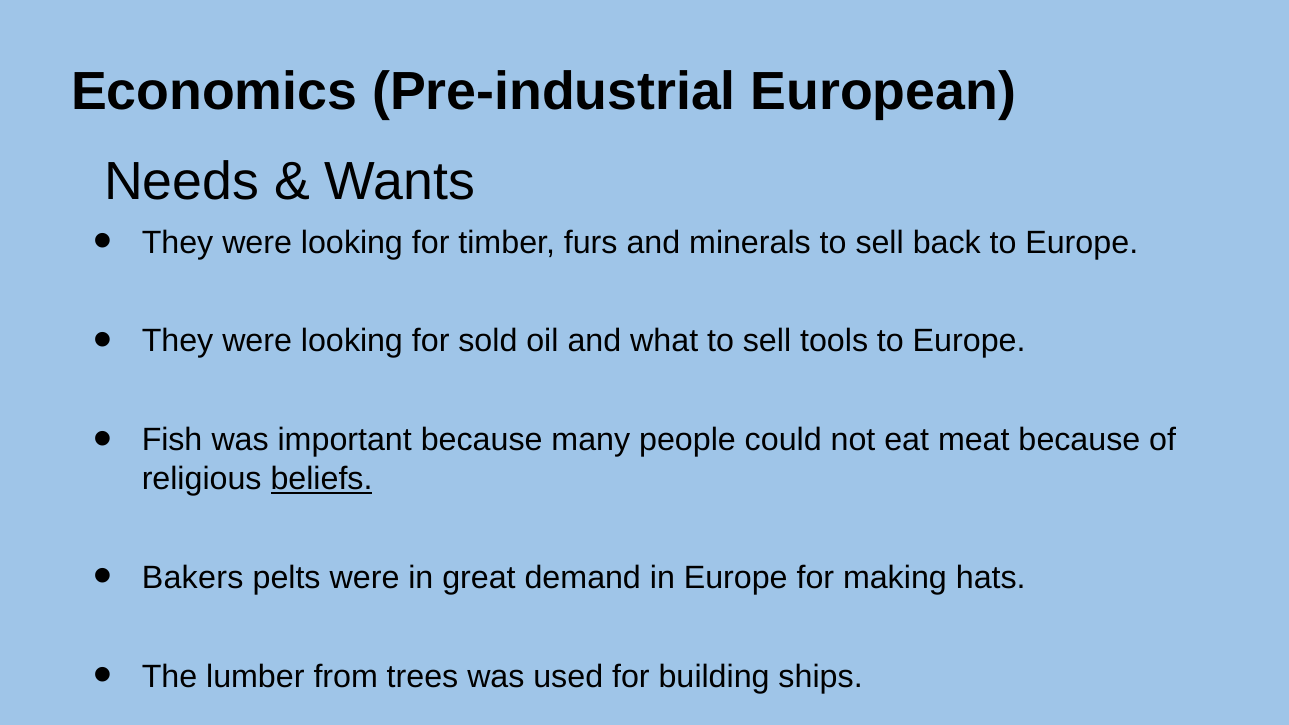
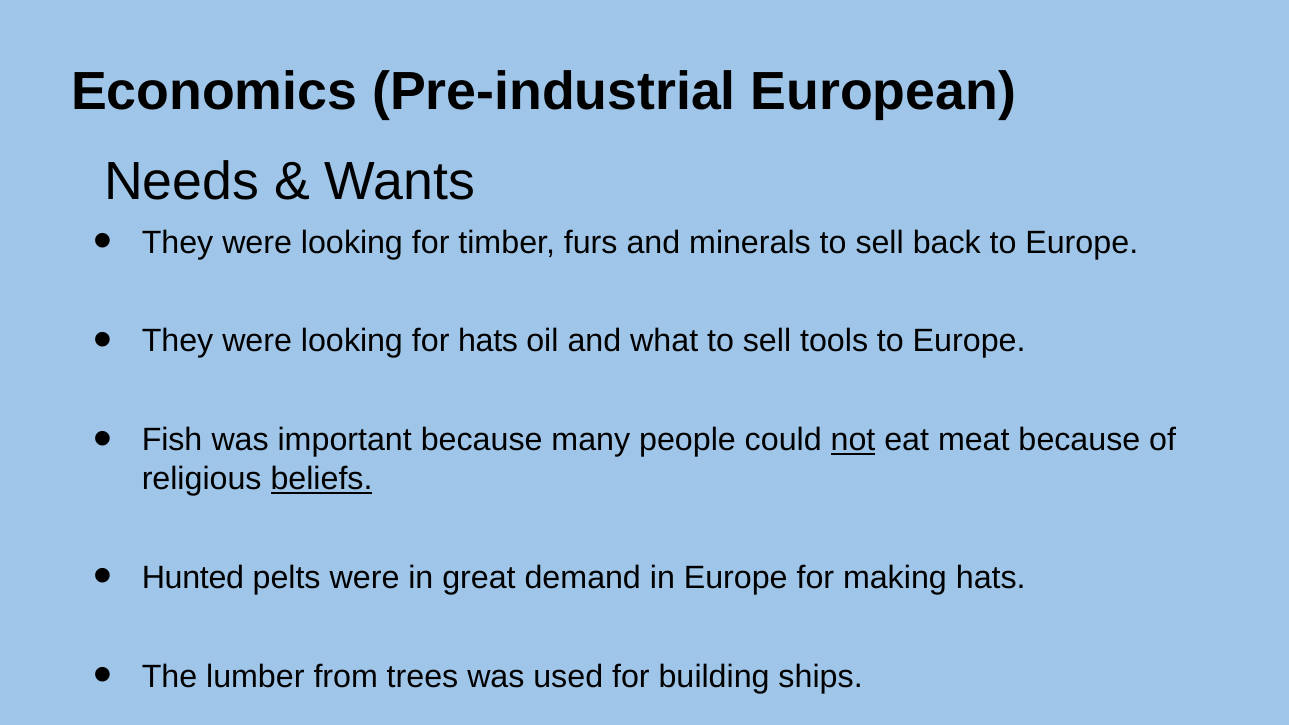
for sold: sold -> hats (488, 341)
not underline: none -> present (853, 440)
Bakers: Bakers -> Hunted (193, 578)
